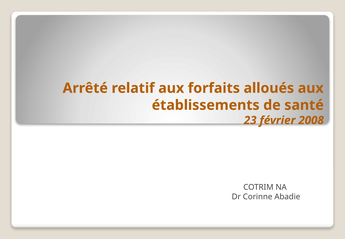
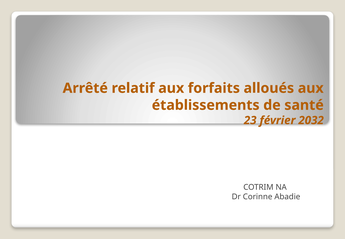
2008: 2008 -> 2032 (311, 120)
